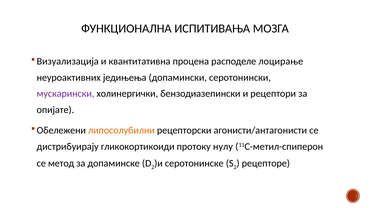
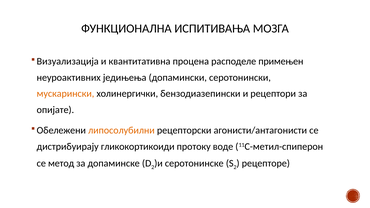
лоцирање: лоцирање -> примењен (281, 61)
мускарински colour: purple -> orange (65, 94)
нулу: нулу -> воде (223, 147)
